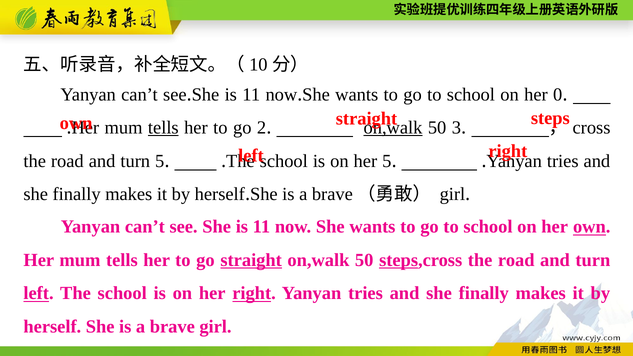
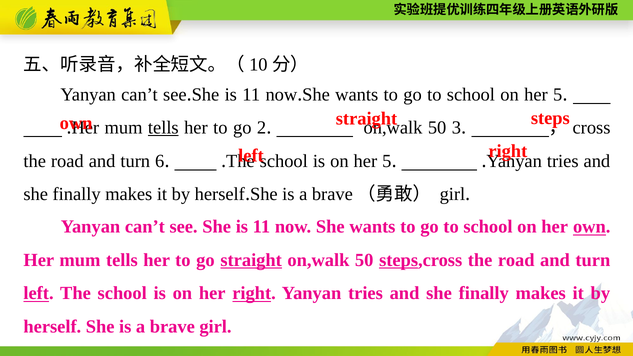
school on her 0: 0 -> 5 (558, 95)
on,walk underline: present -> none (393, 128)
turn 5: 5 -> 6 (160, 161)
